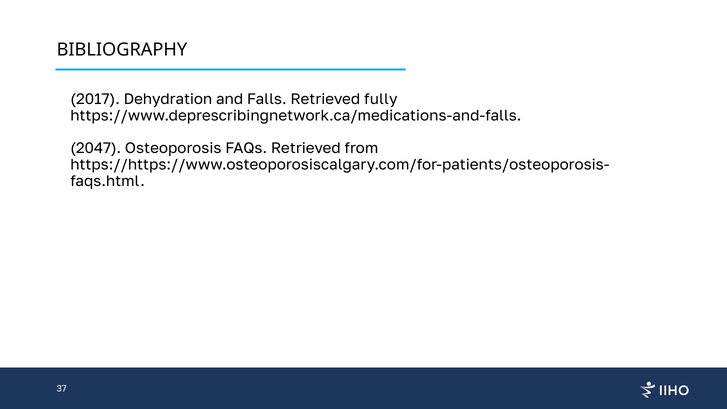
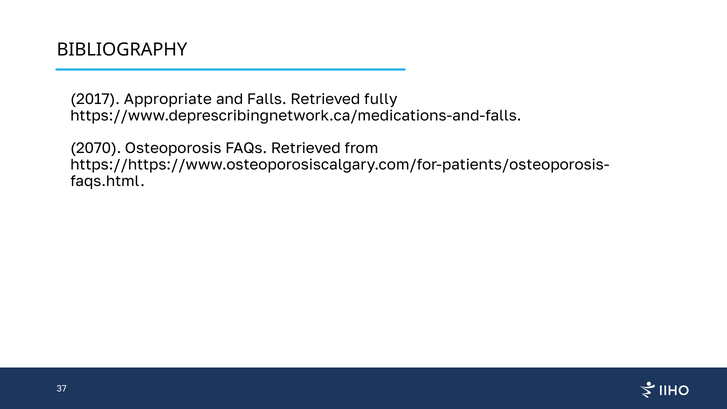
Dehydration: Dehydration -> Appropriate (168, 99)
2047: 2047 -> 2070 (96, 148)
